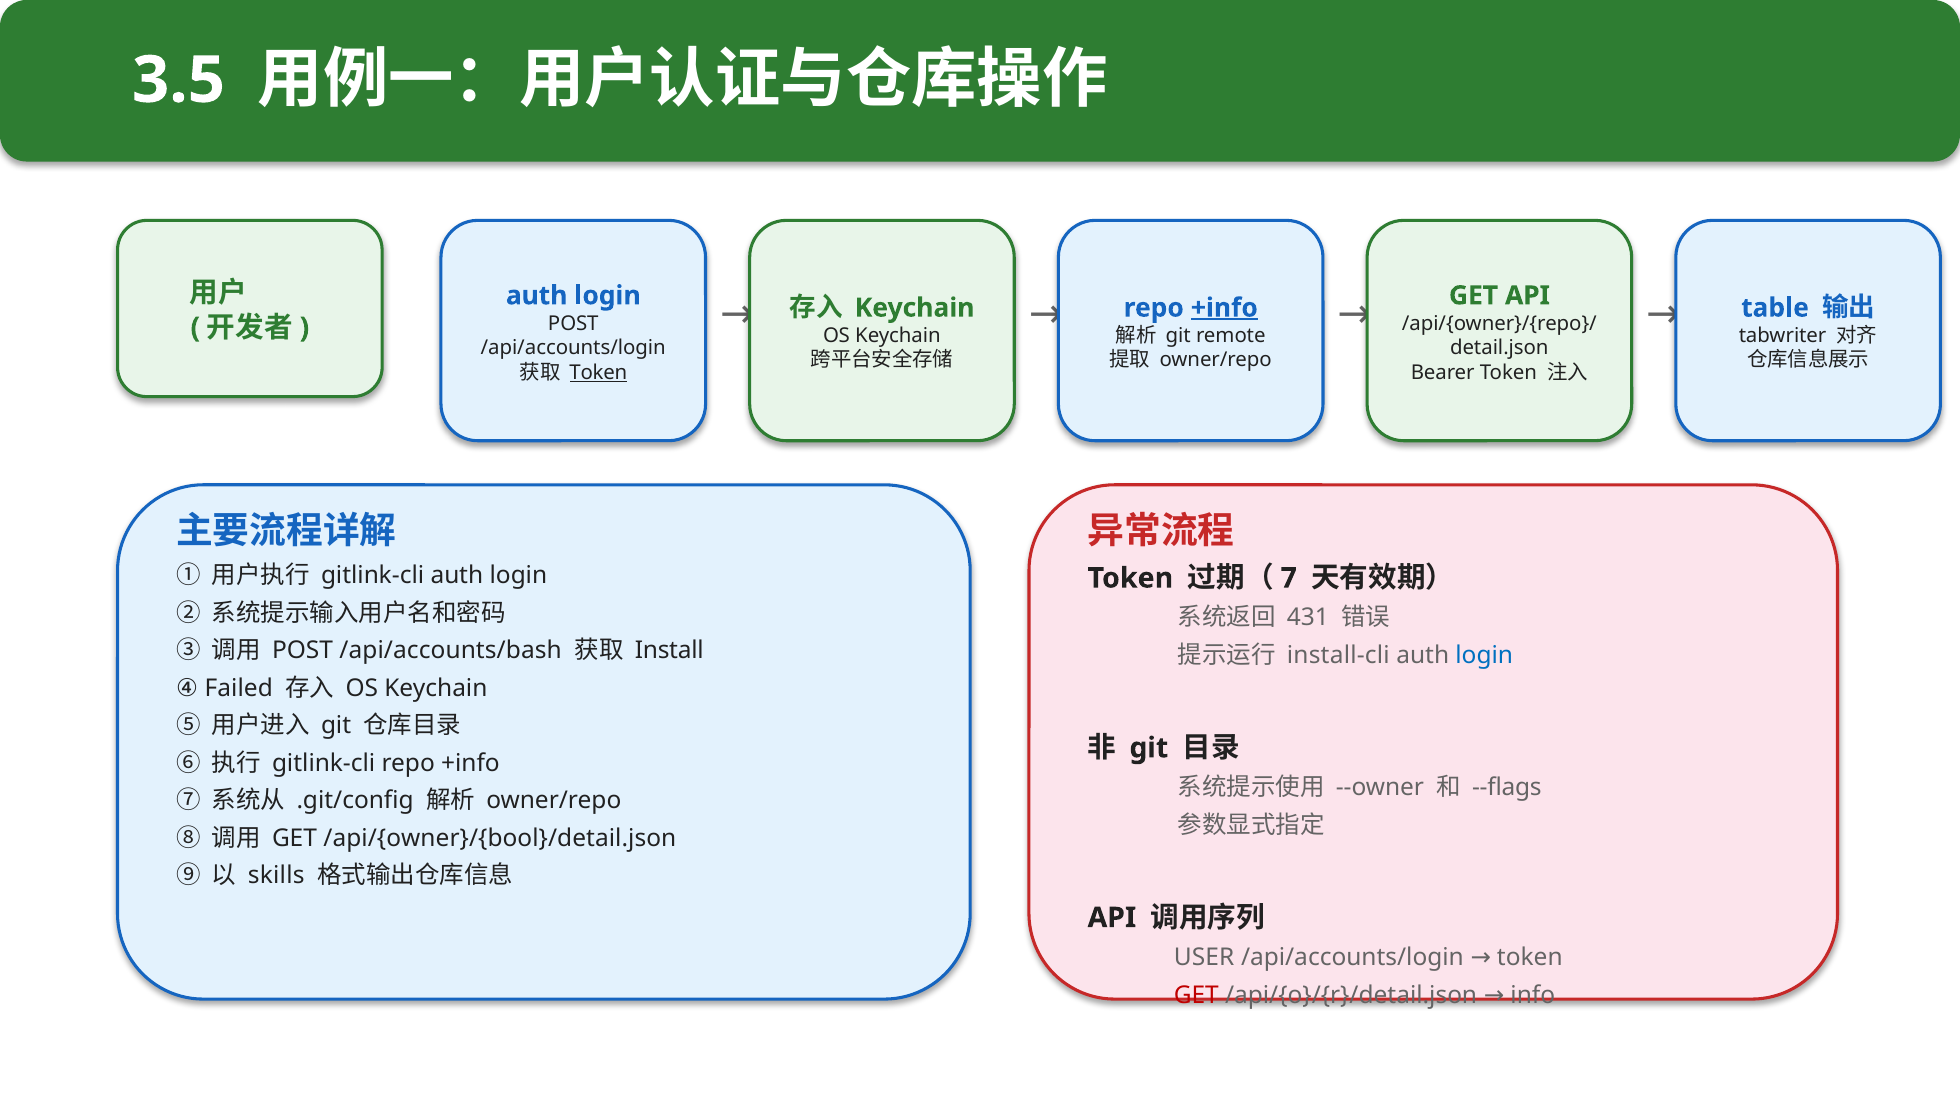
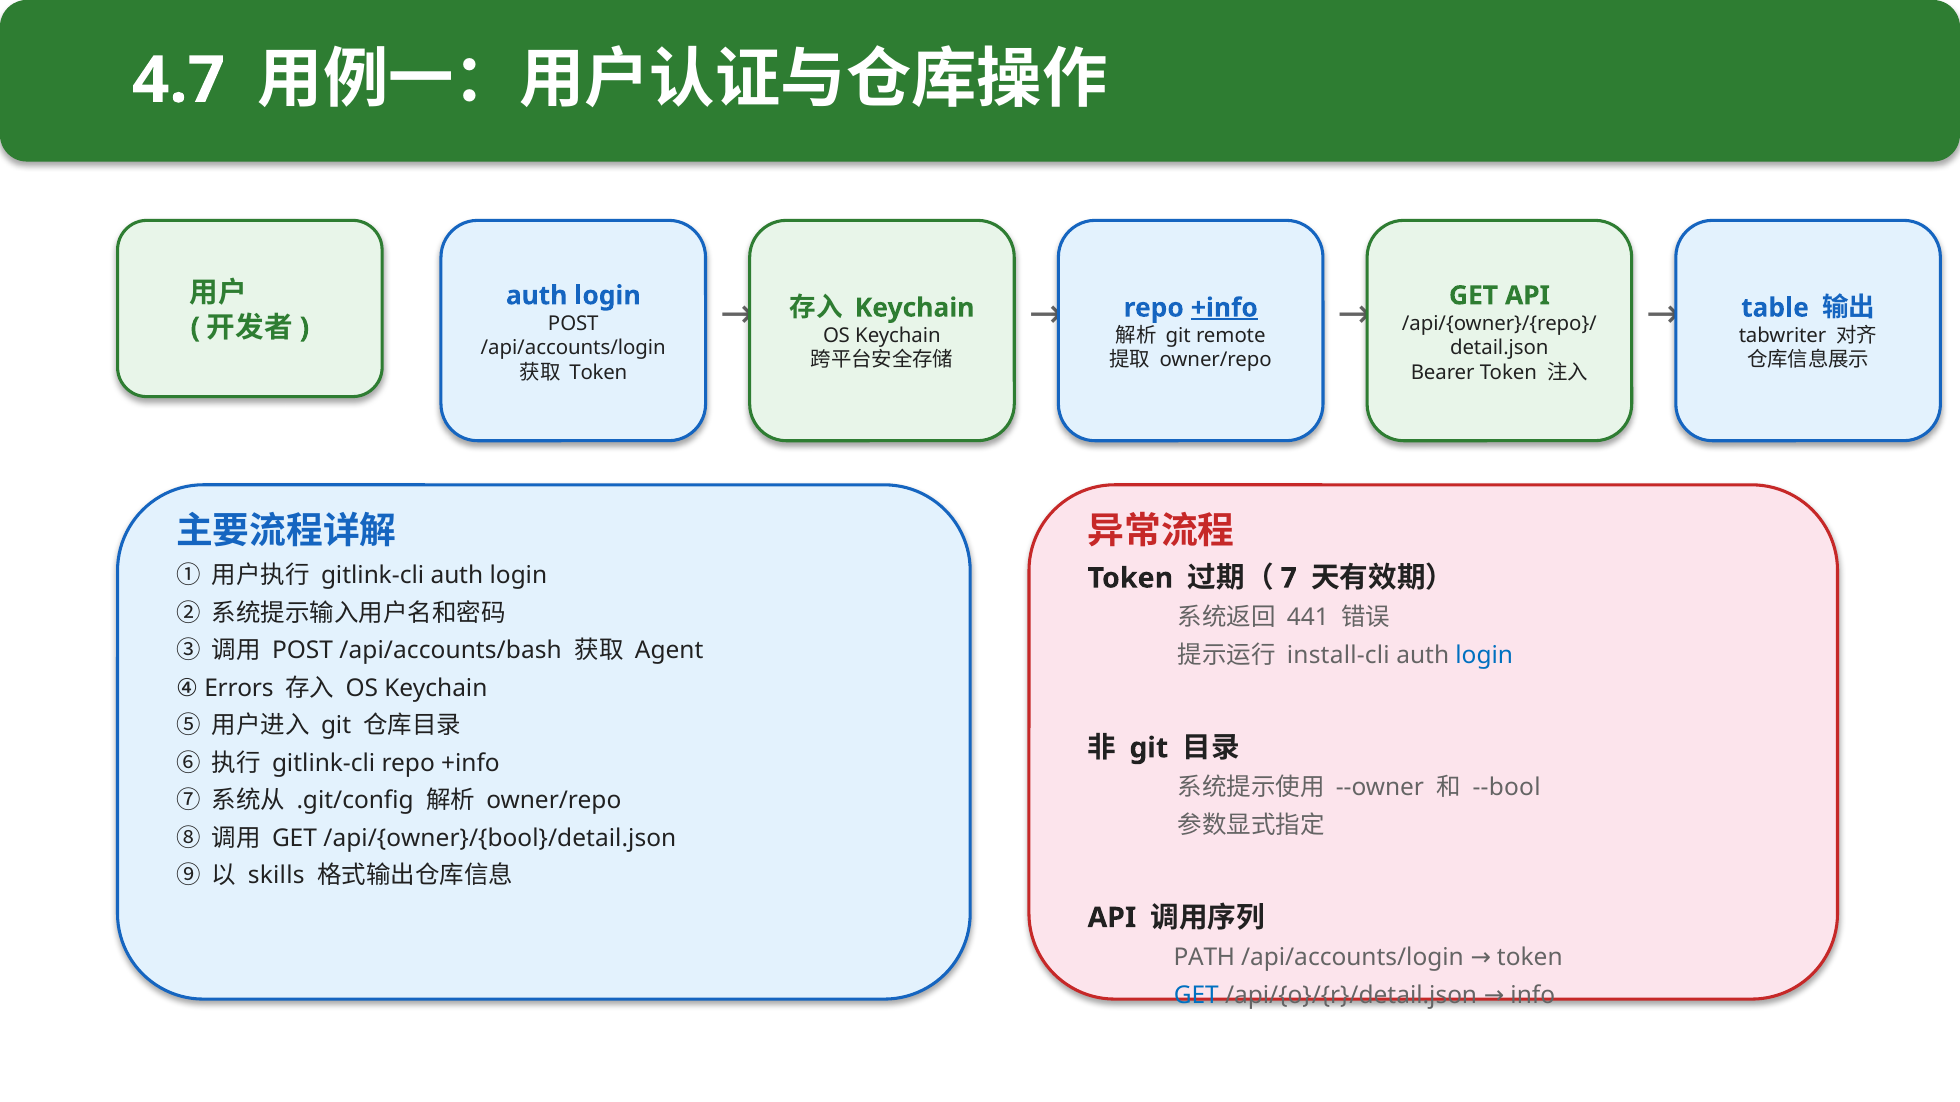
3.5: 3.5 -> 4.7 (179, 80)
Token underline: present -> none (598, 373)
431: 431 -> 441 (1308, 618)
Install: Install -> Agent (669, 651)
Failed: Failed -> Errors (239, 688)
--flags: --flags -> --bool (1507, 788)
USER: USER -> PATH (1204, 958)
GET colour: red -> blue (1196, 995)
